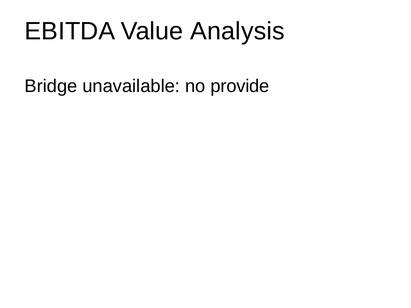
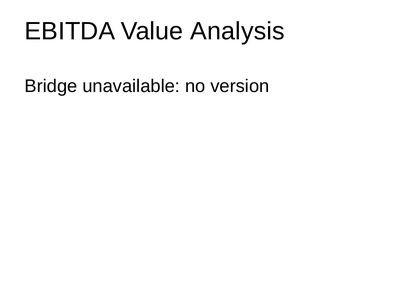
provide: provide -> version (240, 86)
